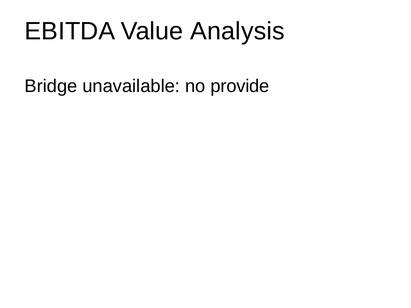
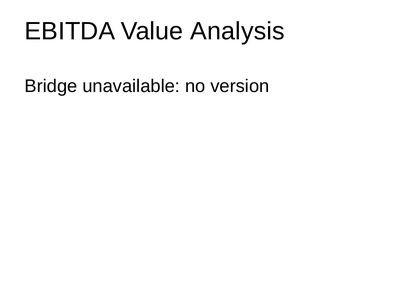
provide: provide -> version (240, 86)
